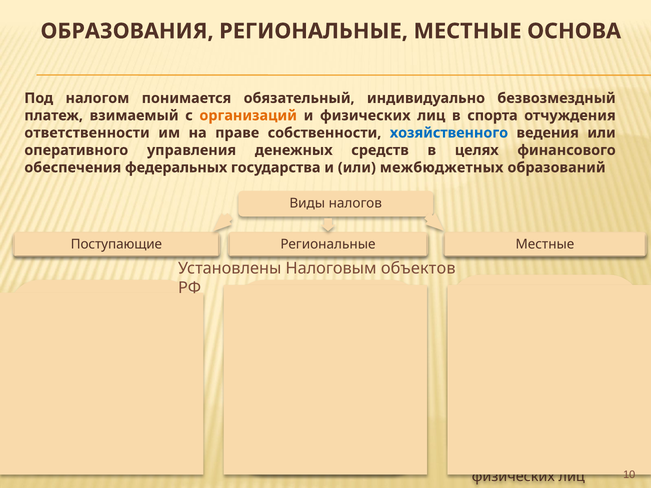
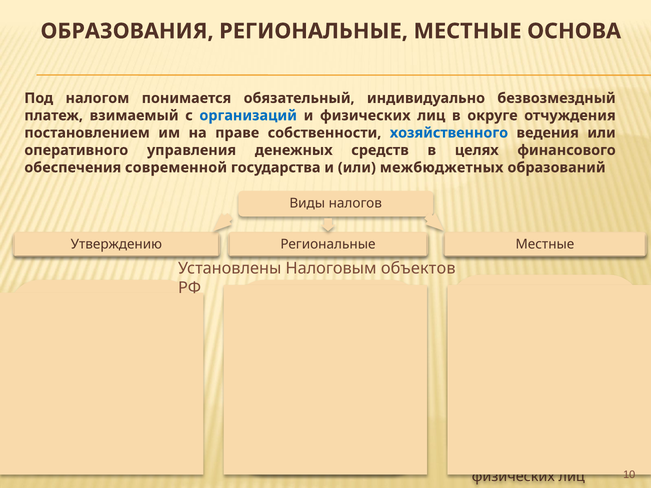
организаций colour: orange -> blue (248, 116)
спорта: спорта -> округе (492, 116)
ответственности: ответственности -> постановлением (87, 133)
федеральных: федеральных -> современной (176, 168)
Поступающие: Поступающие -> Утверждению (116, 244)
